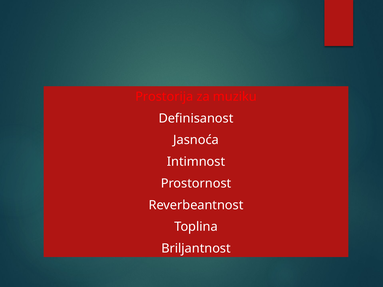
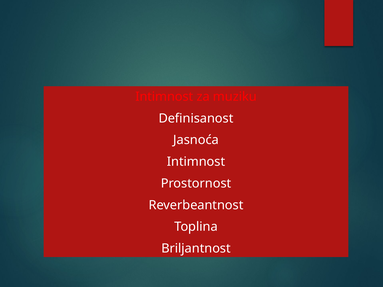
Prostorija: Prostorija -> Intimnost (164, 97)
